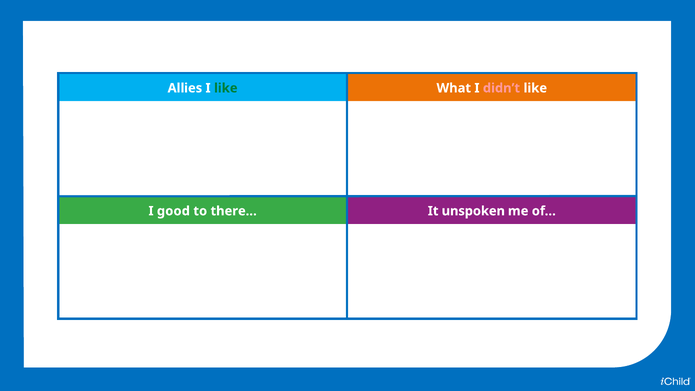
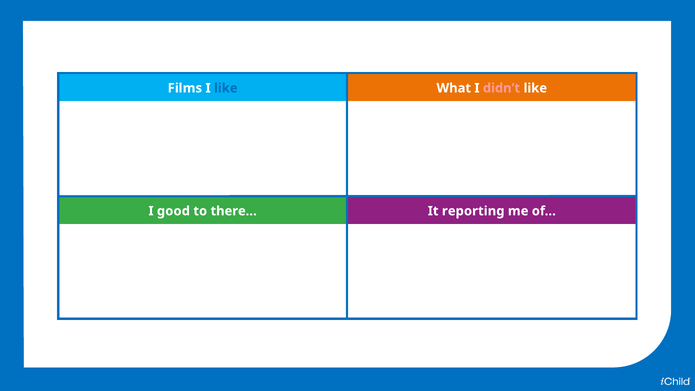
Allies: Allies -> Films (185, 88)
like colour: green -> blue (226, 88)
unspoken: unspoken -> reporting (473, 211)
